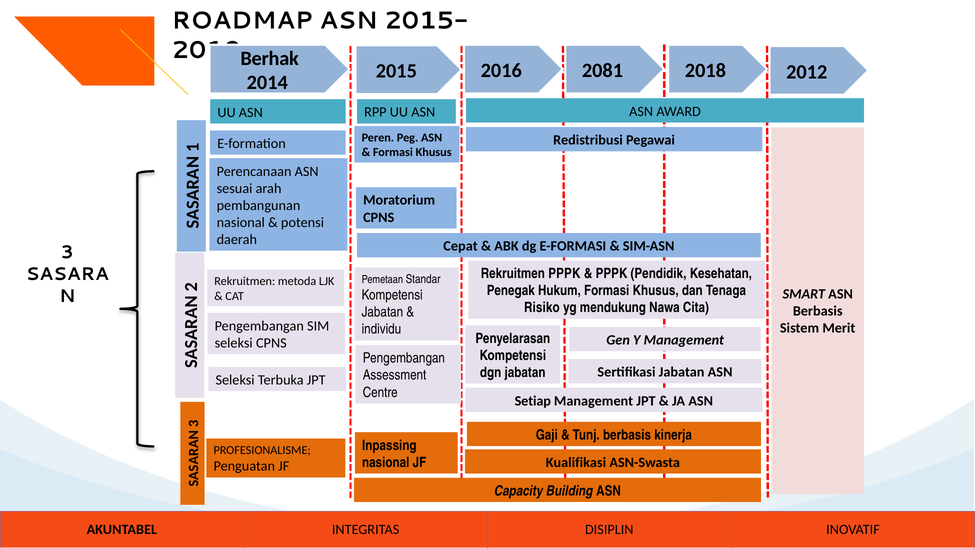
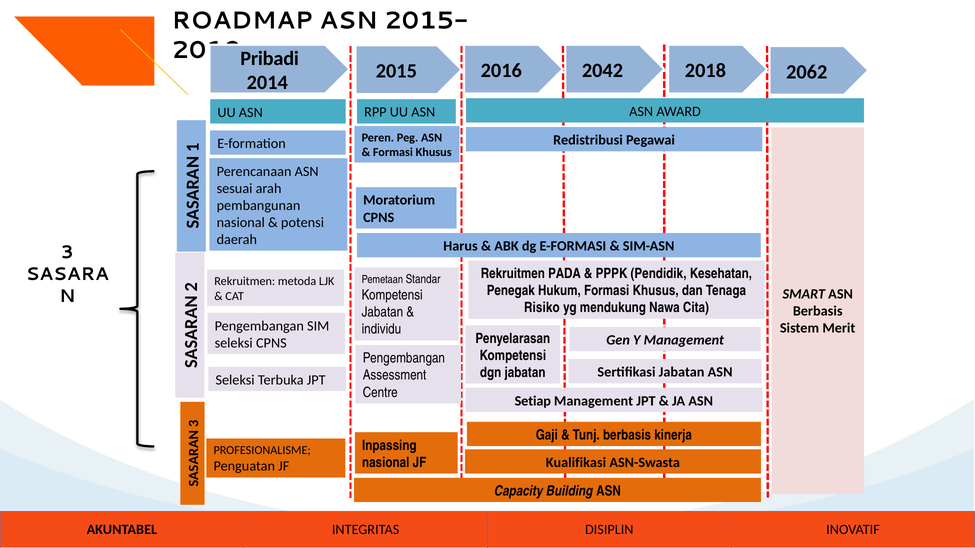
Berhak: Berhak -> Pribadi (270, 58)
2081: 2081 -> 2042 (602, 71)
2012: 2012 -> 2062 (807, 72)
Cepat: Cepat -> Harus (461, 246)
Rekruitmen PPPK: PPPK -> PADA (564, 274)
